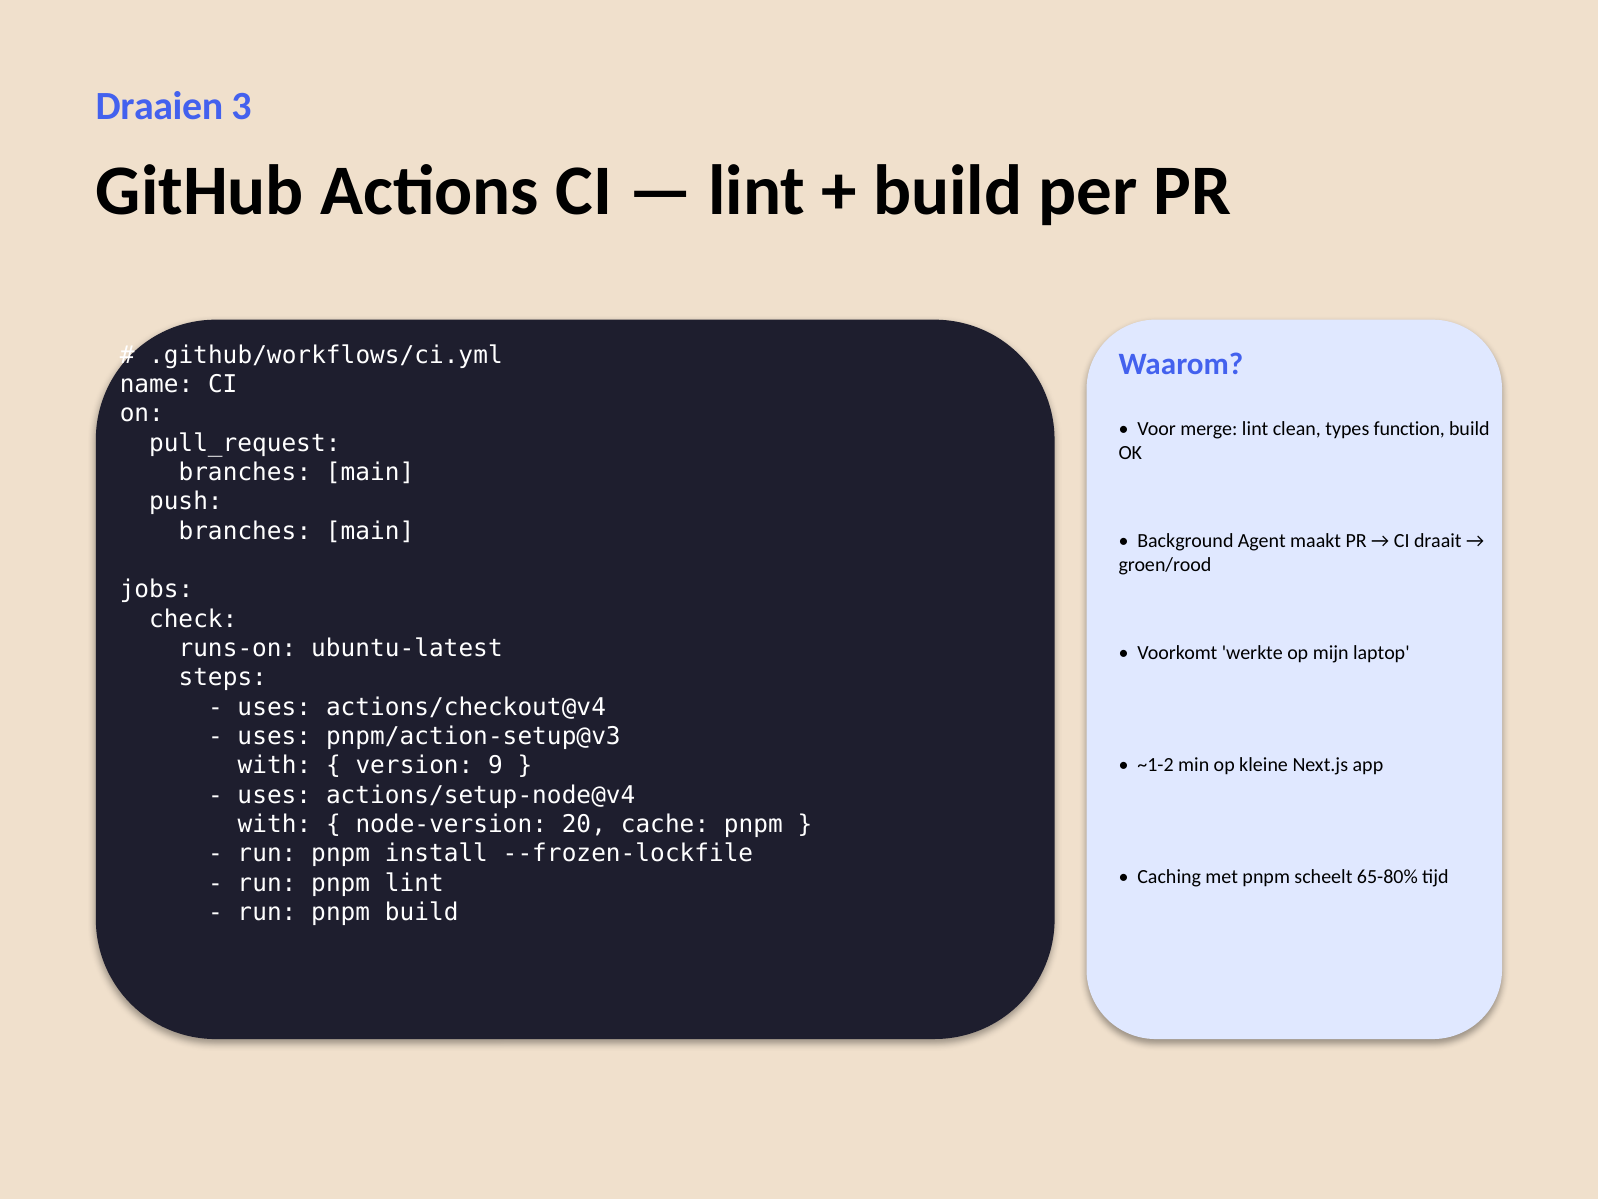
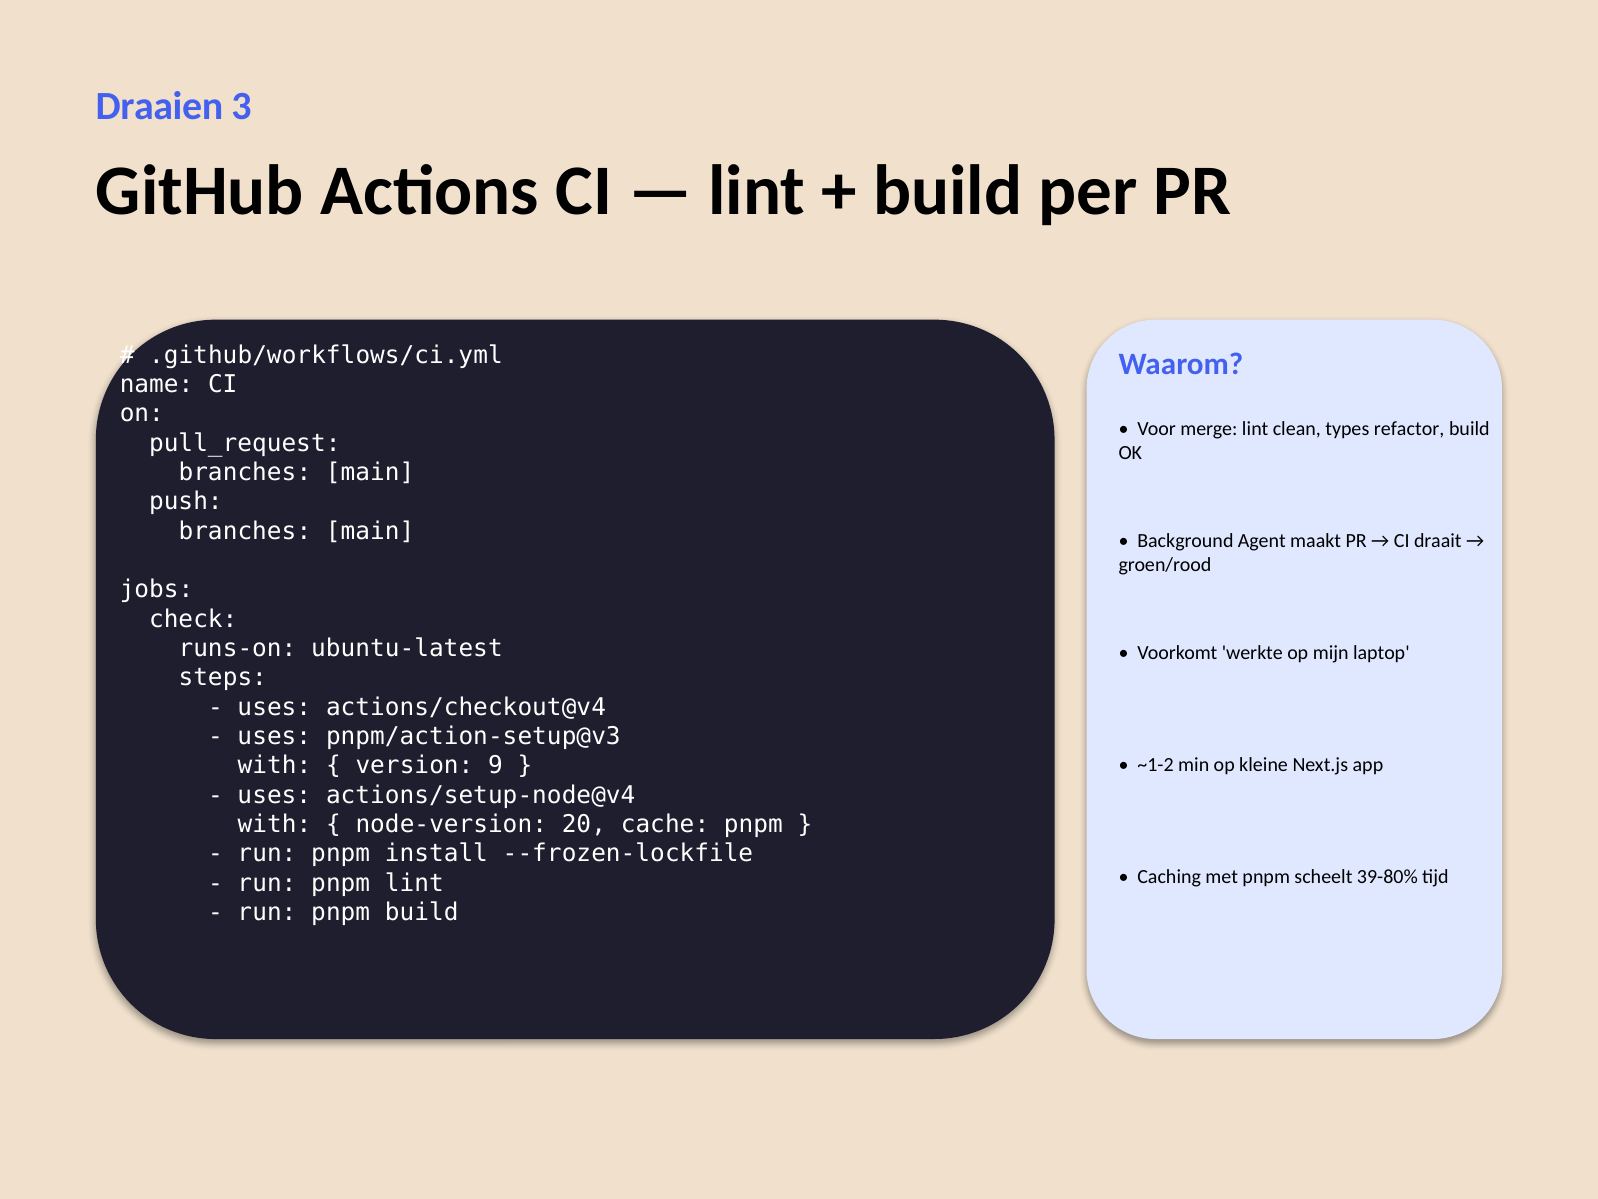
function: function -> refactor (1409, 429)
65-80%: 65-80% -> 39-80% (1387, 876)
